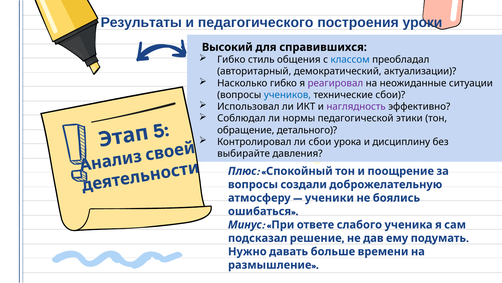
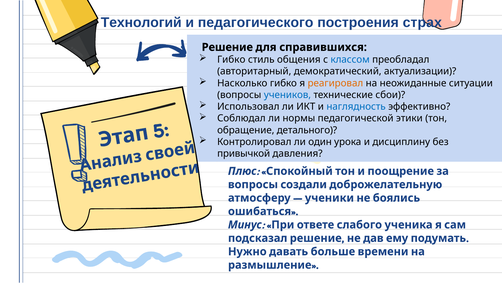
Результаты: Результаты -> Технологий (141, 23)
уроки: уроки -> страх (422, 23)
Высокий: Высокий -> Решение (227, 47)
реагировал colour: purple -> orange (335, 83)
наглядность colour: purple -> blue (356, 106)
ли сбои: сбои -> один (320, 142)
выбирайте: выбирайте -> привычкой (244, 153)
